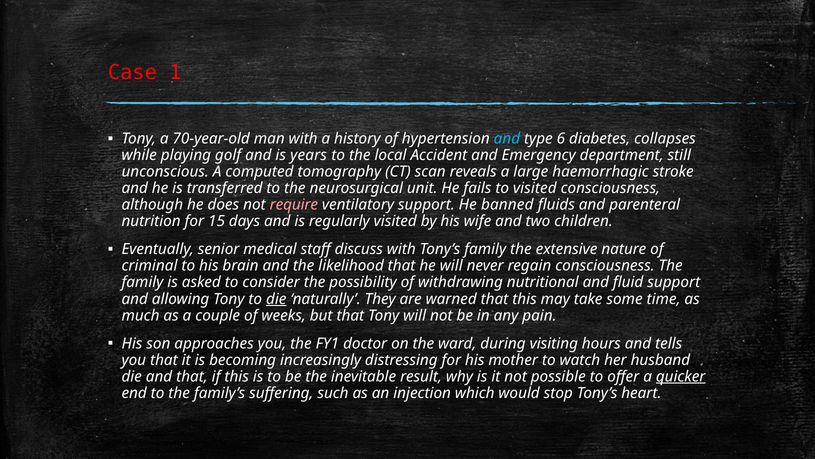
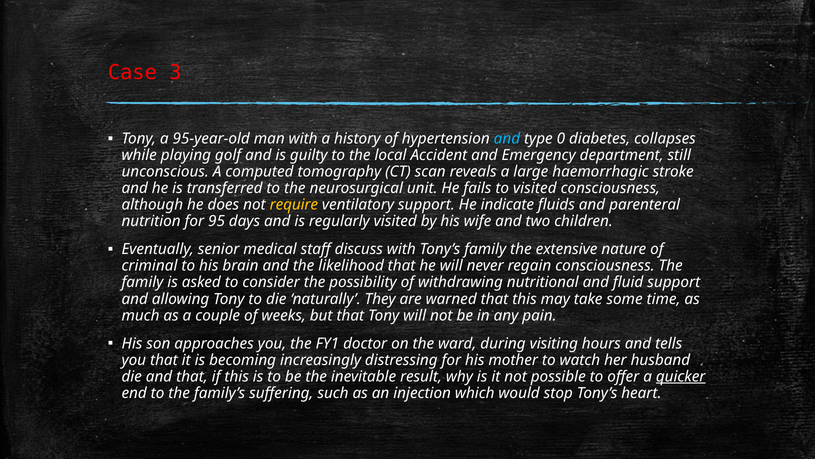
1: 1 -> 3 (175, 72)
70-year-old: 70-year-old -> 95-year-old (211, 139)
6: 6 -> 0 (561, 139)
years: years -> guilty (309, 155)
require colour: pink -> yellow (294, 205)
banned: banned -> indicate (507, 205)
15: 15 -> 95 (217, 221)
die underline: present -> none (276, 299)
